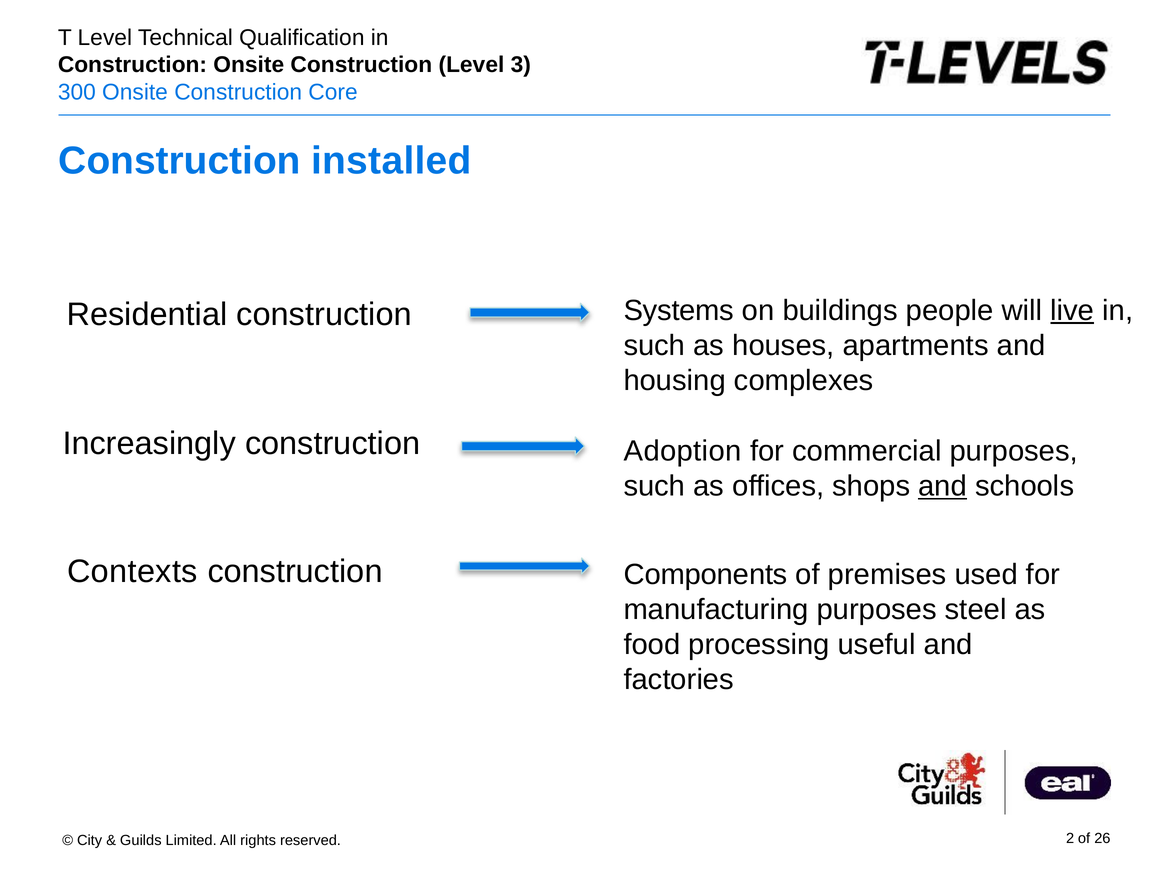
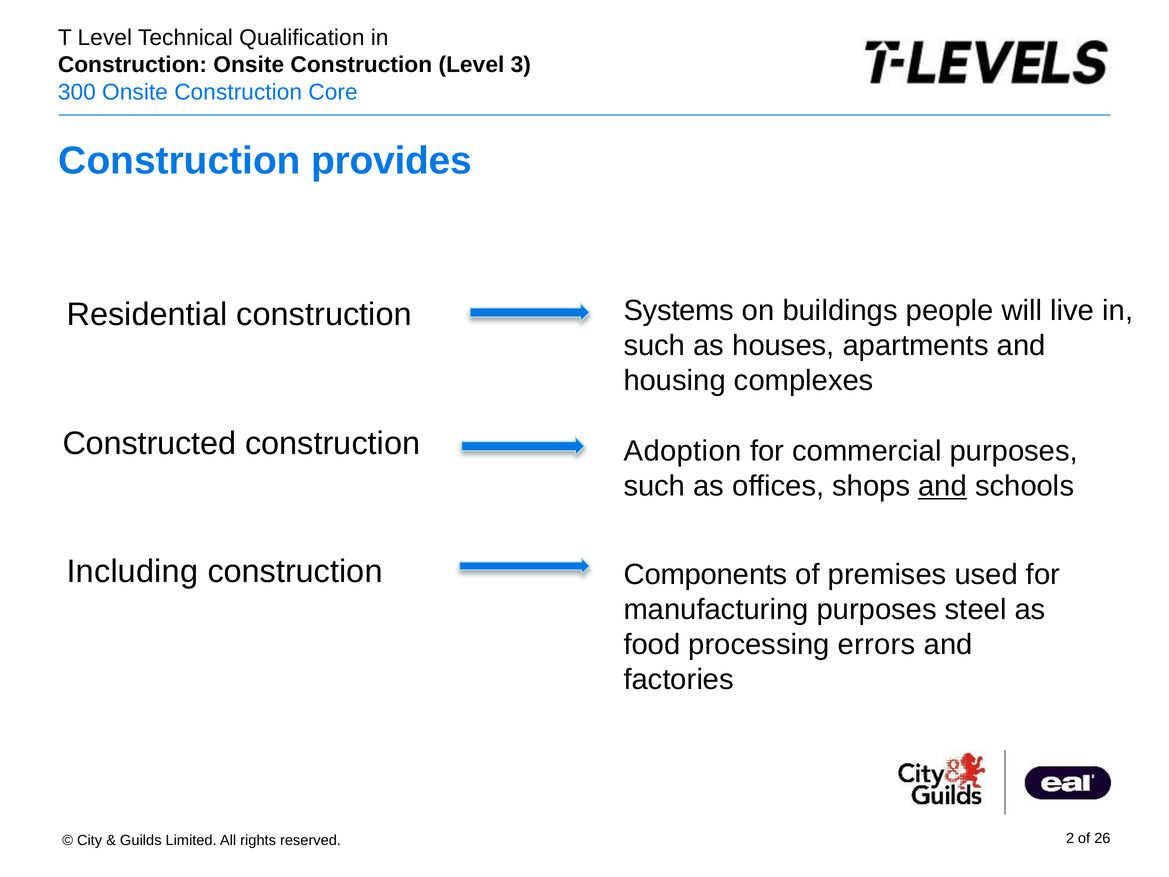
installed: installed -> provides (392, 161)
live underline: present -> none (1072, 310)
Increasingly: Increasingly -> Constructed (149, 443)
Contexts: Contexts -> Including (132, 572)
useful: useful -> errors (877, 644)
